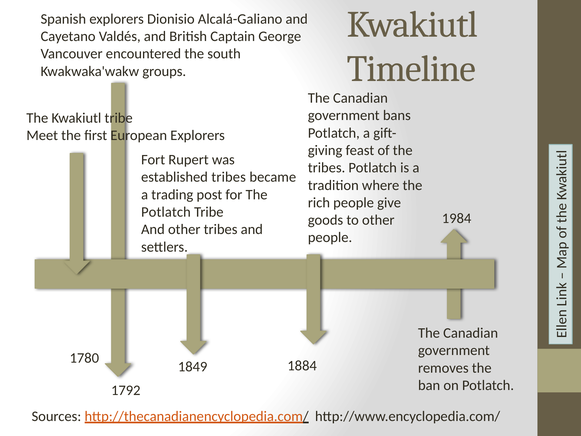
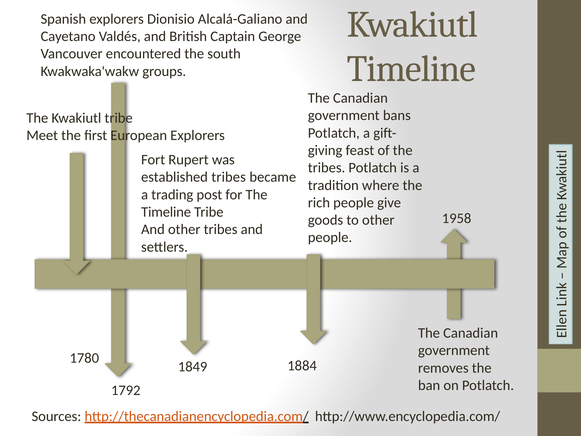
Potlatch: Potlatch -> Timeline (166, 212)
1984: 1984 -> 1958 (457, 218)
